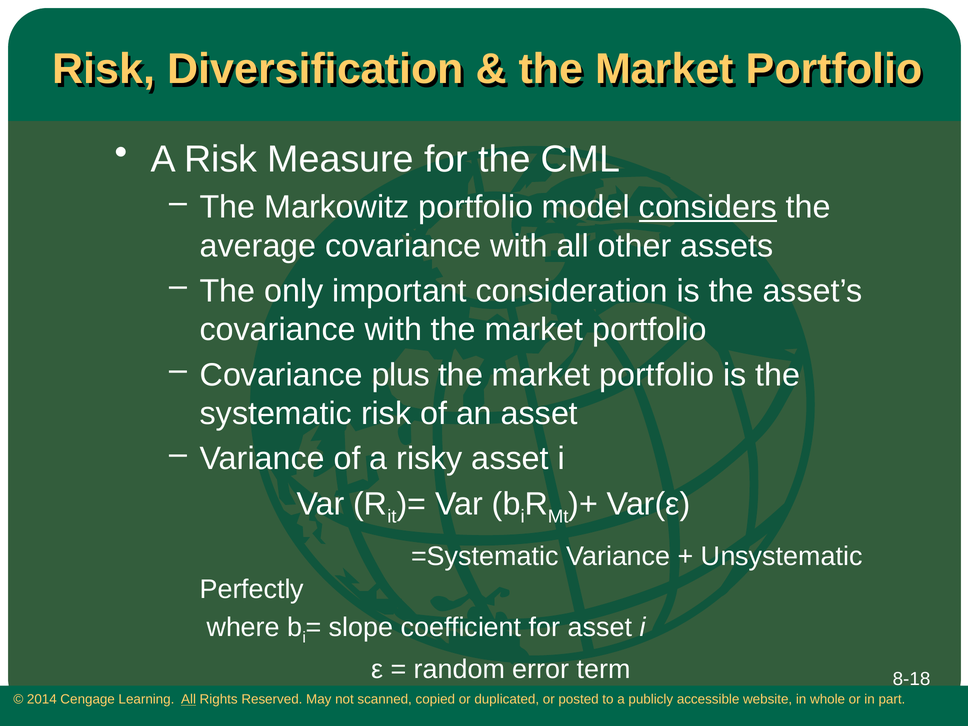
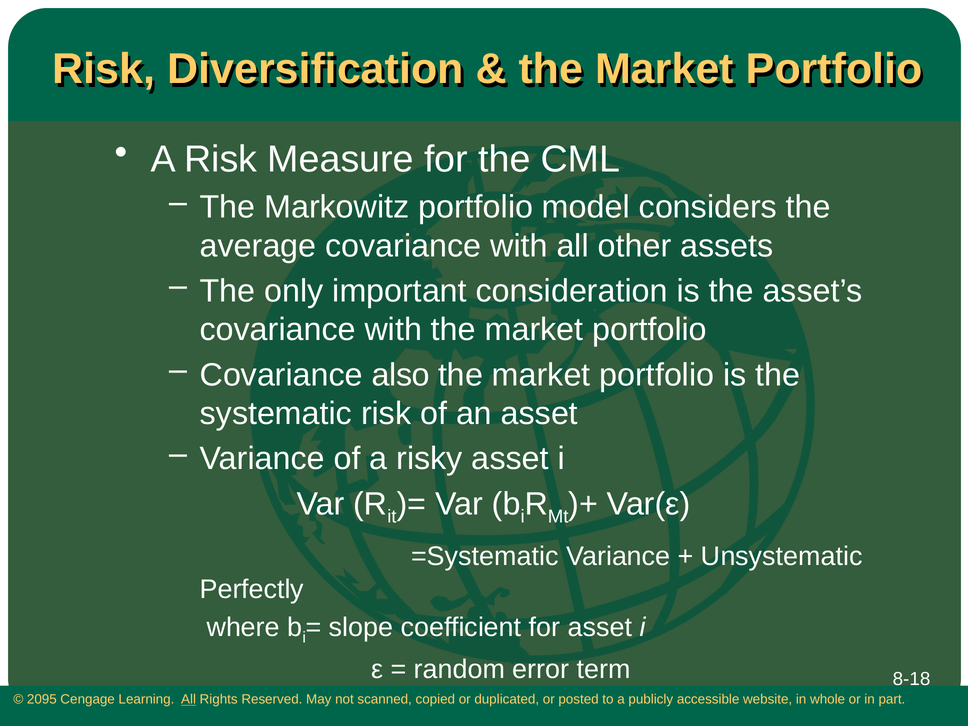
considers underline: present -> none (708, 207)
plus: plus -> also (401, 375)
2014: 2014 -> 2095 (42, 700)
